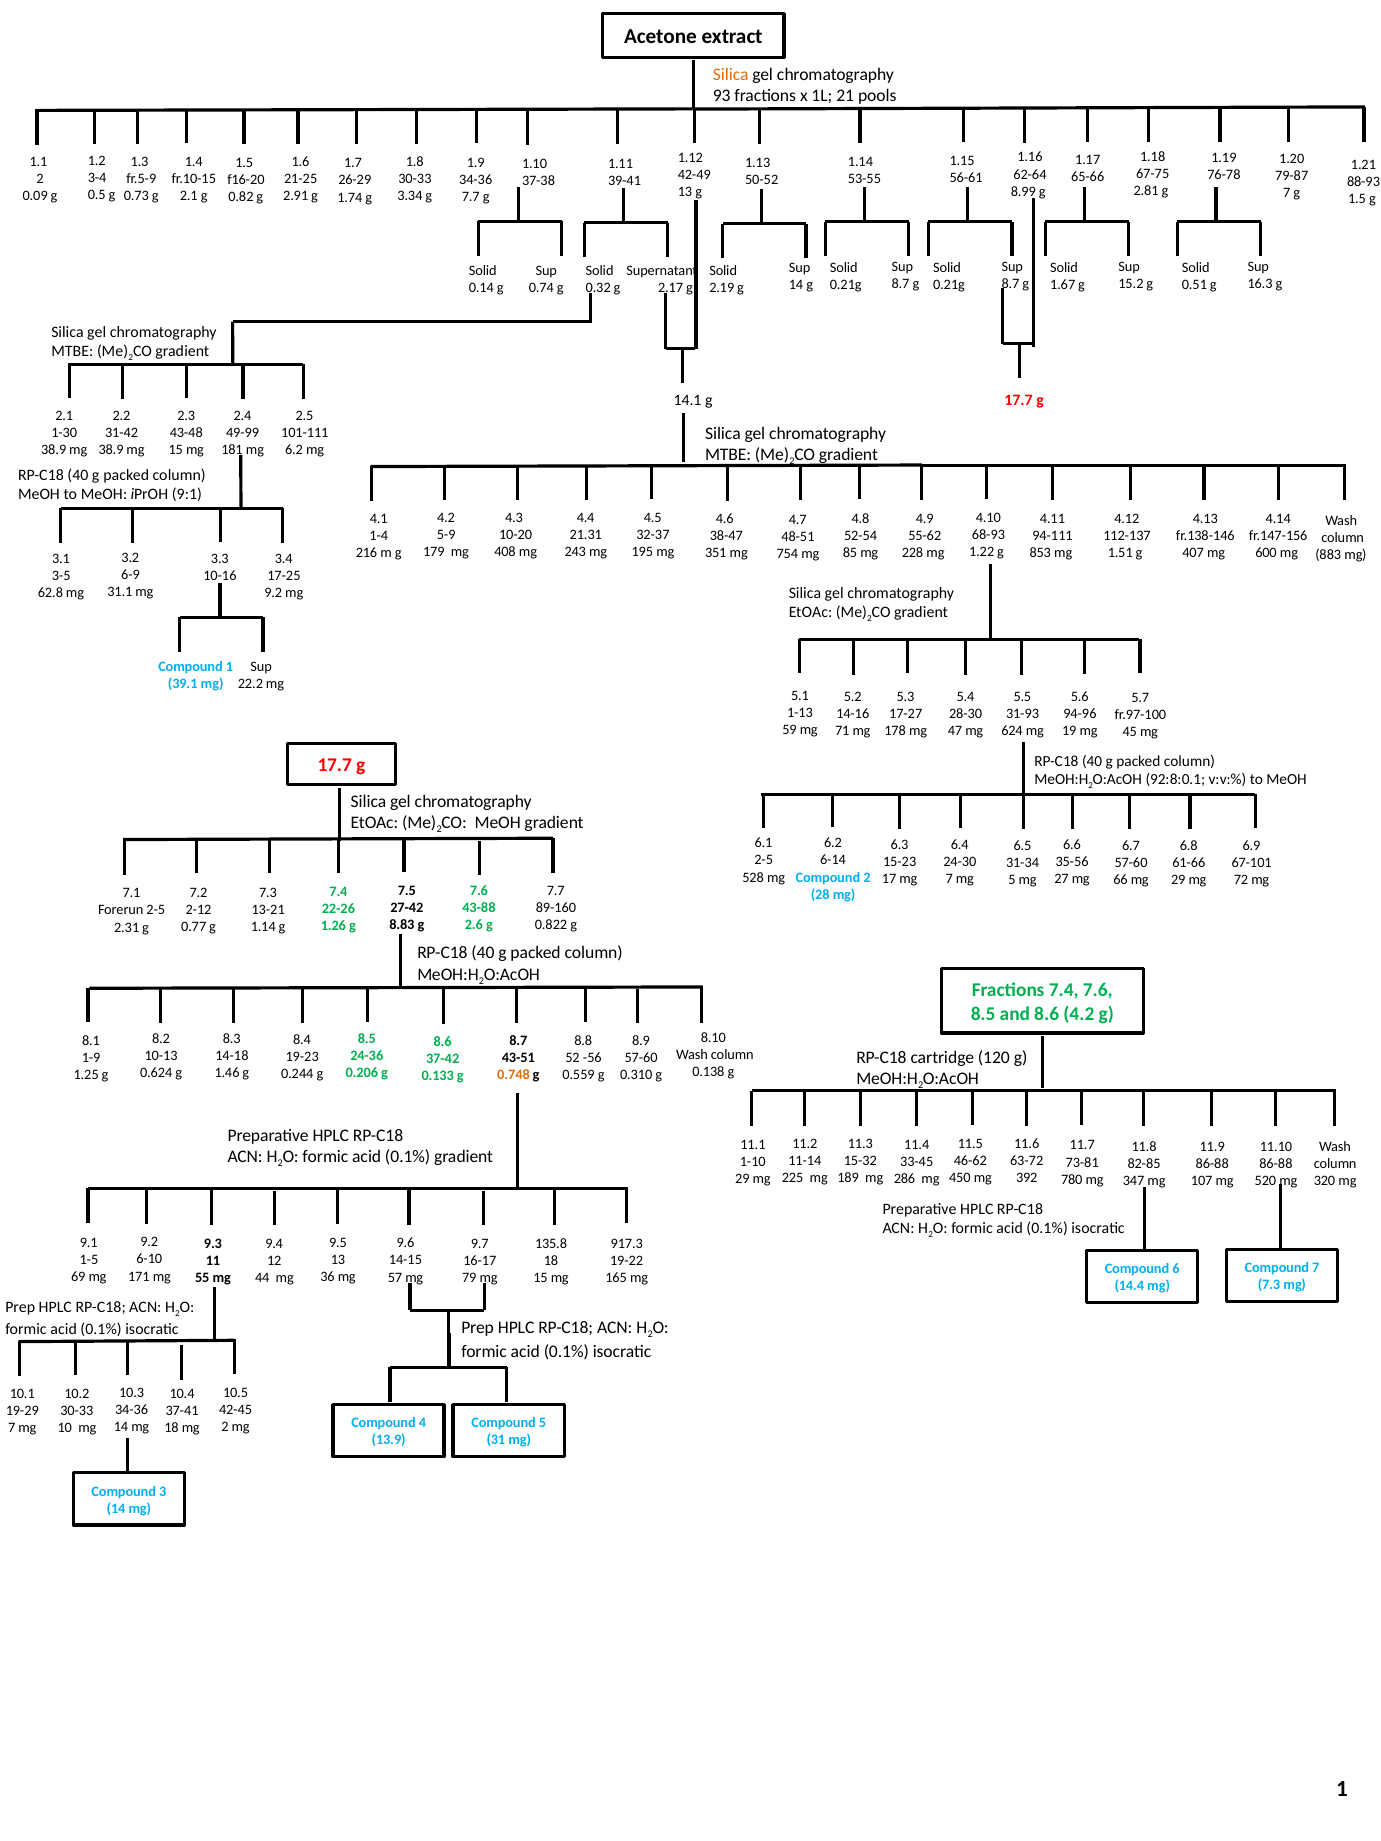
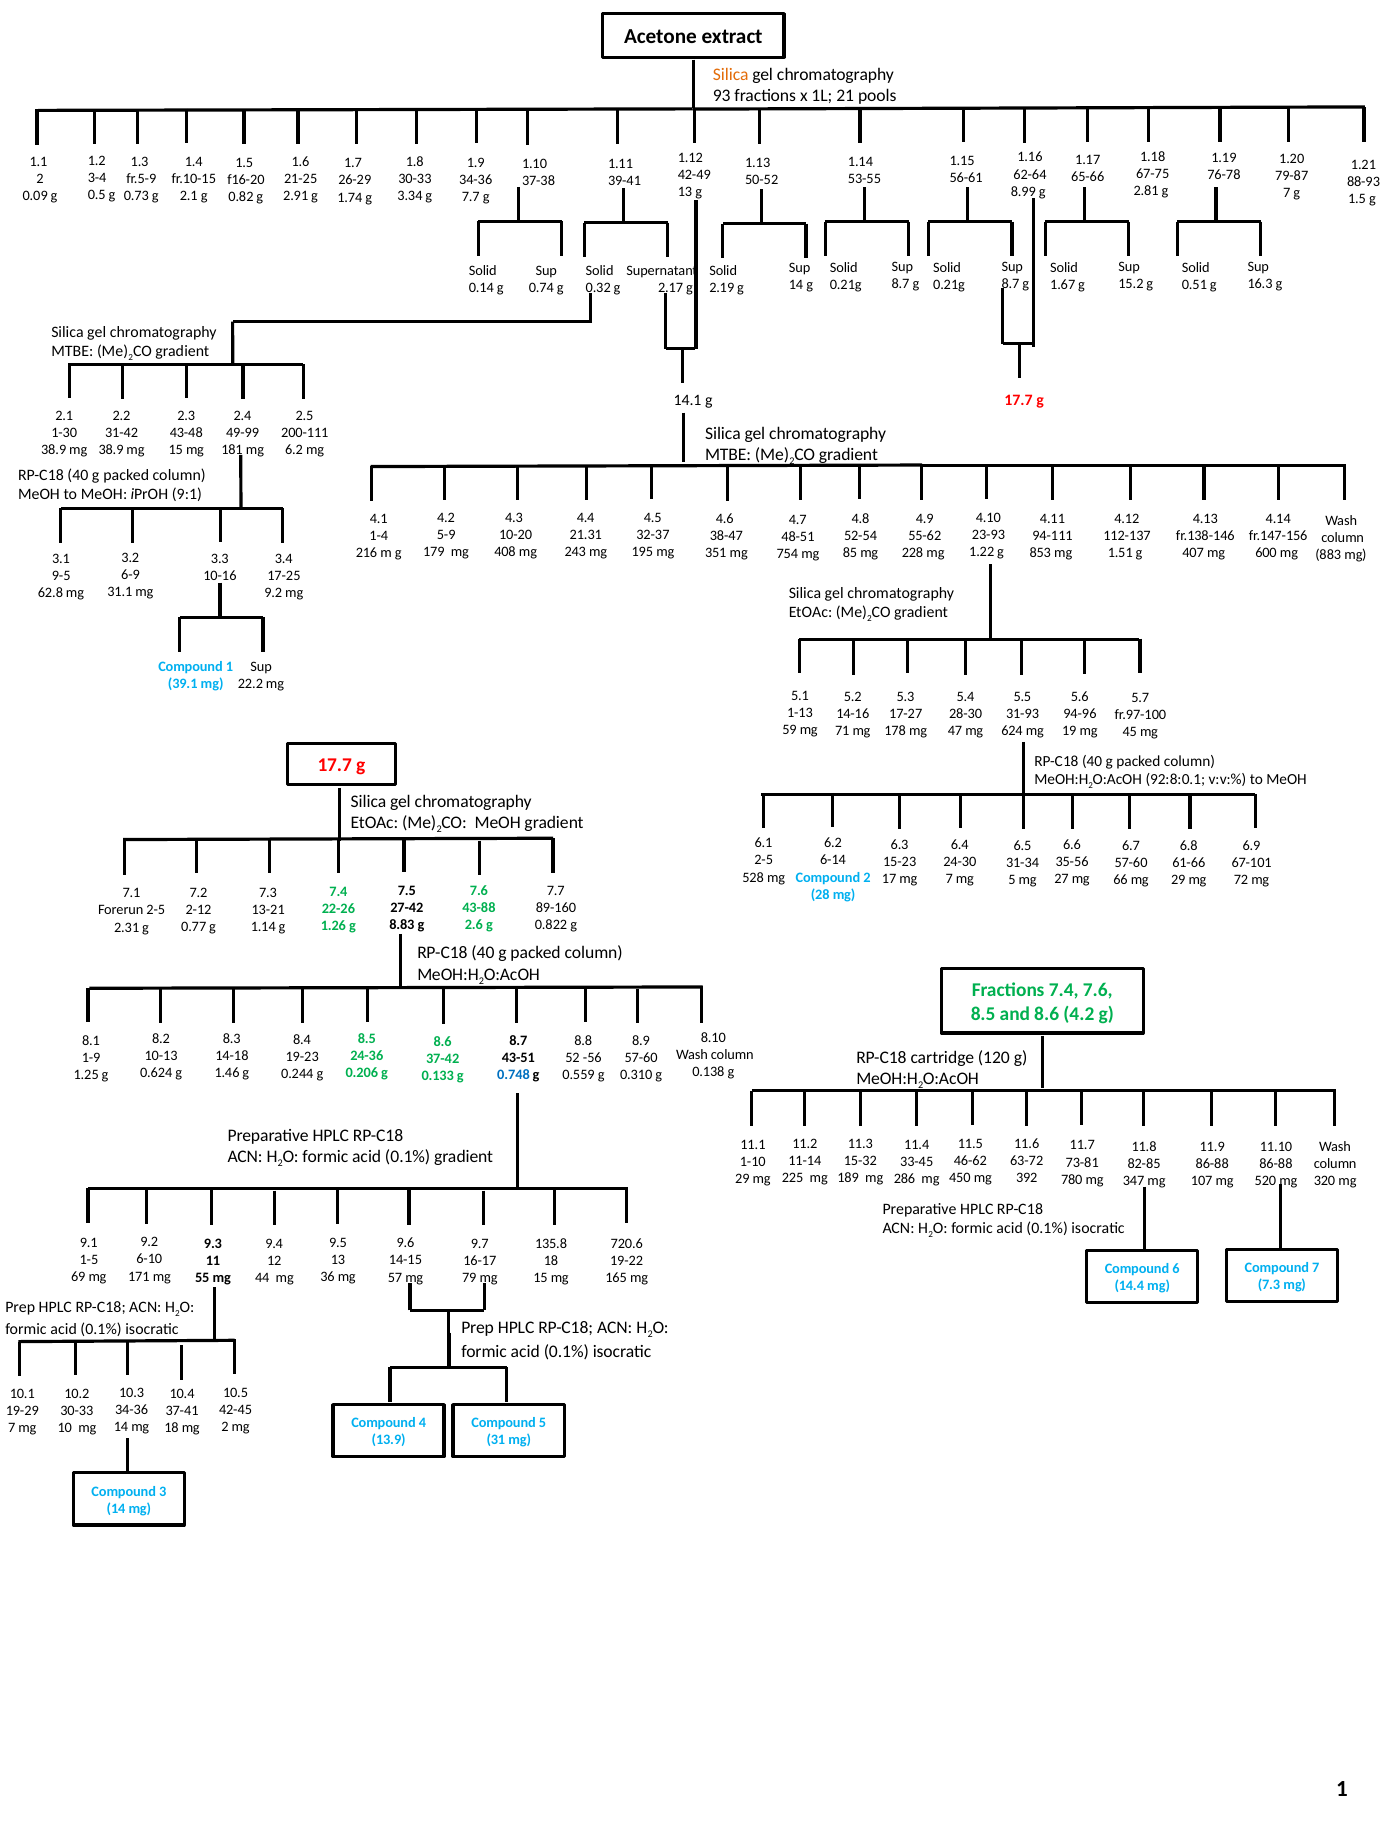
101-111: 101-111 -> 200-111 (305, 433)
68-93: 68-93 -> 23-93 (988, 535)
3-5: 3-5 -> 9-5 (61, 576)
0.748 colour: orange -> blue (514, 1075)
917.3: 917.3 -> 720.6 (627, 1244)
